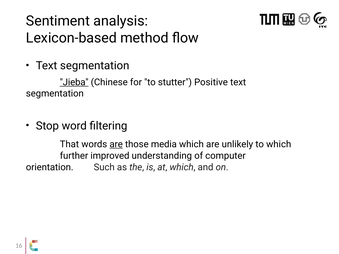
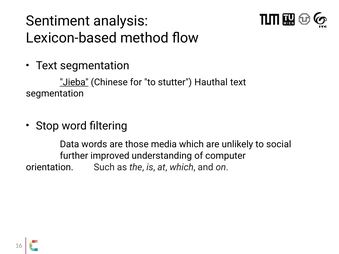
Positive: Positive -> Hauthal (211, 82)
That: That -> Data (69, 144)
are underline: present -> none (116, 144)
to which: which -> social (279, 144)
